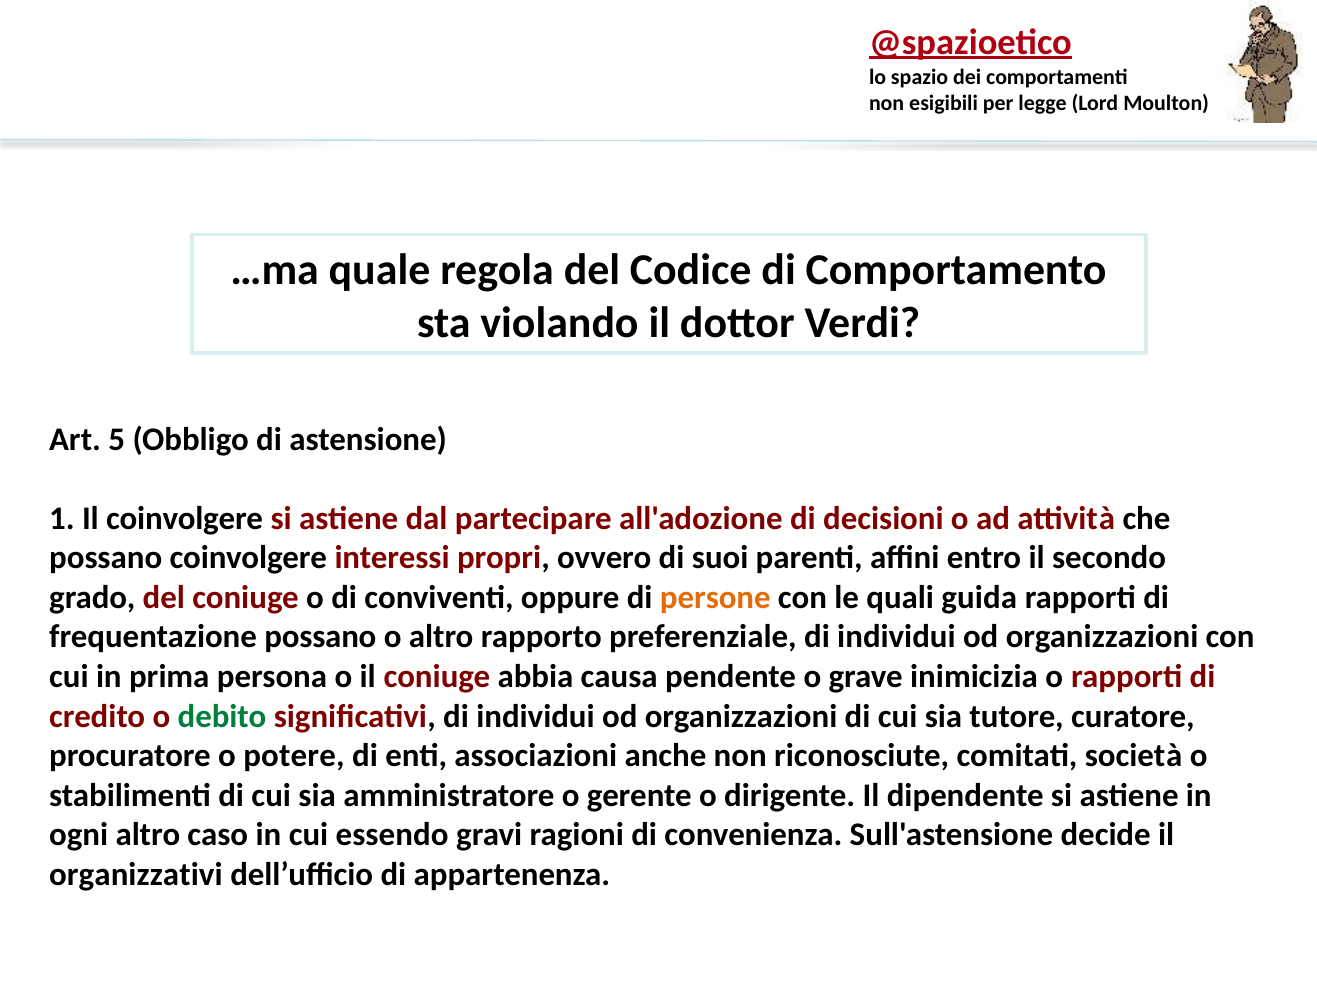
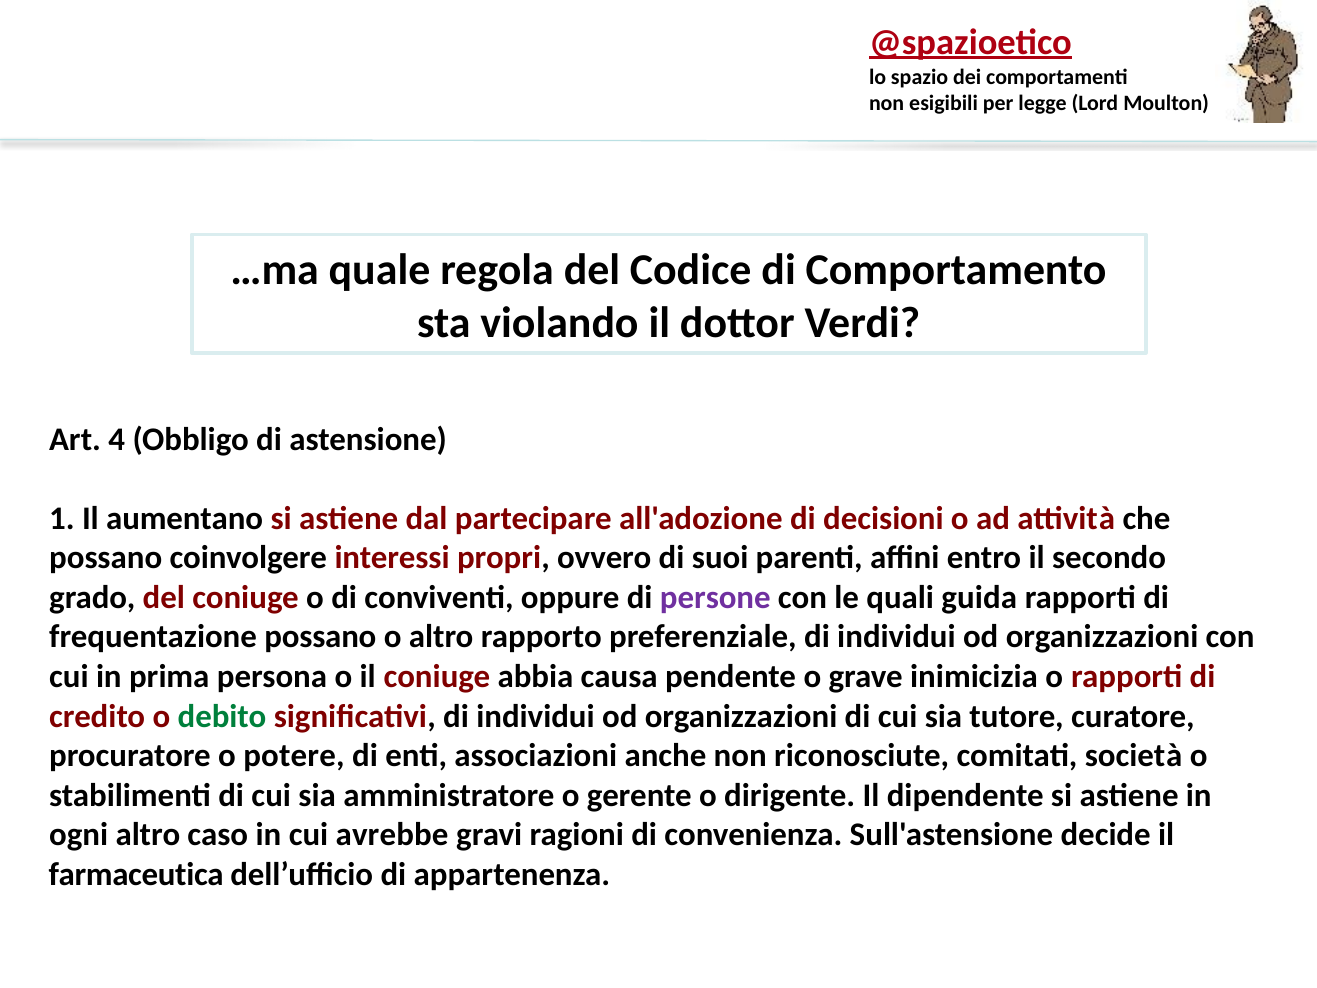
5: 5 -> 4 (117, 439)
Il coinvolgere: coinvolgere -> aumentano (185, 518)
persone colour: orange -> purple (715, 597)
essendo: essendo -> avrebbe (392, 835)
organizzativi: organizzativi -> farmaceutica (136, 874)
